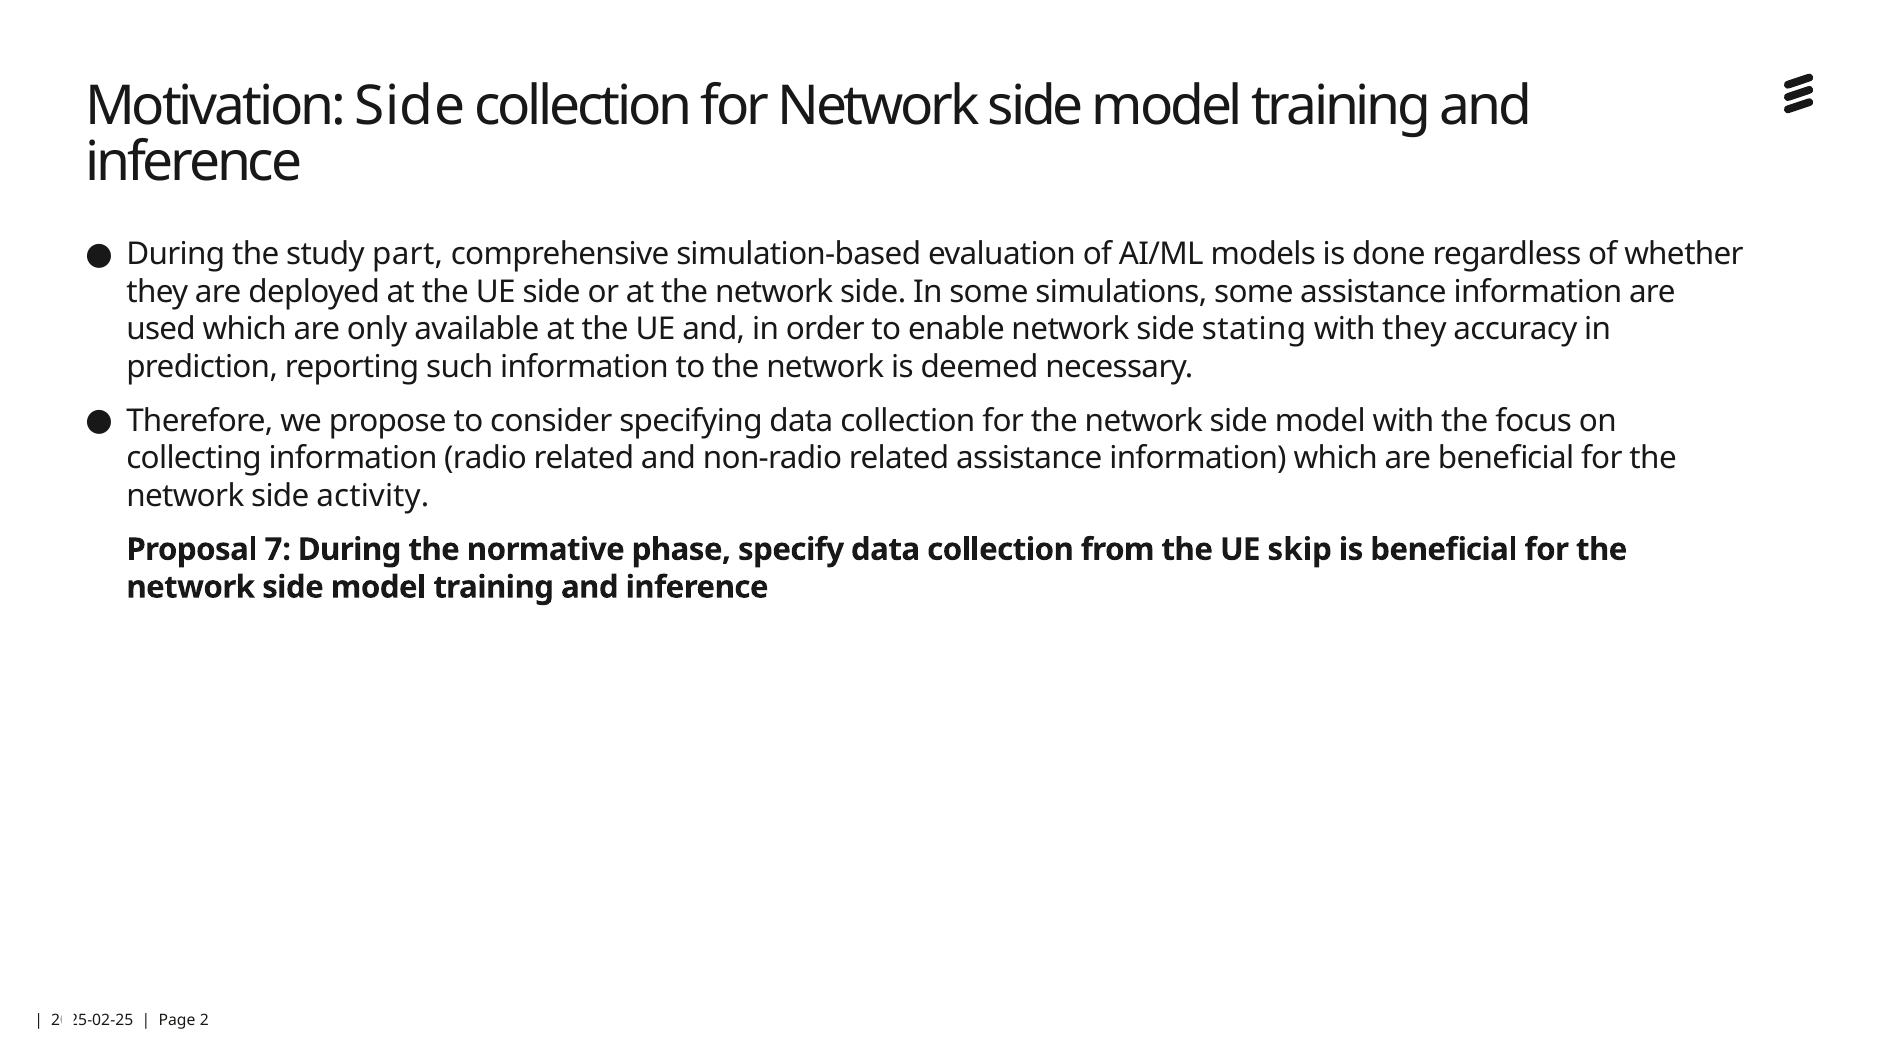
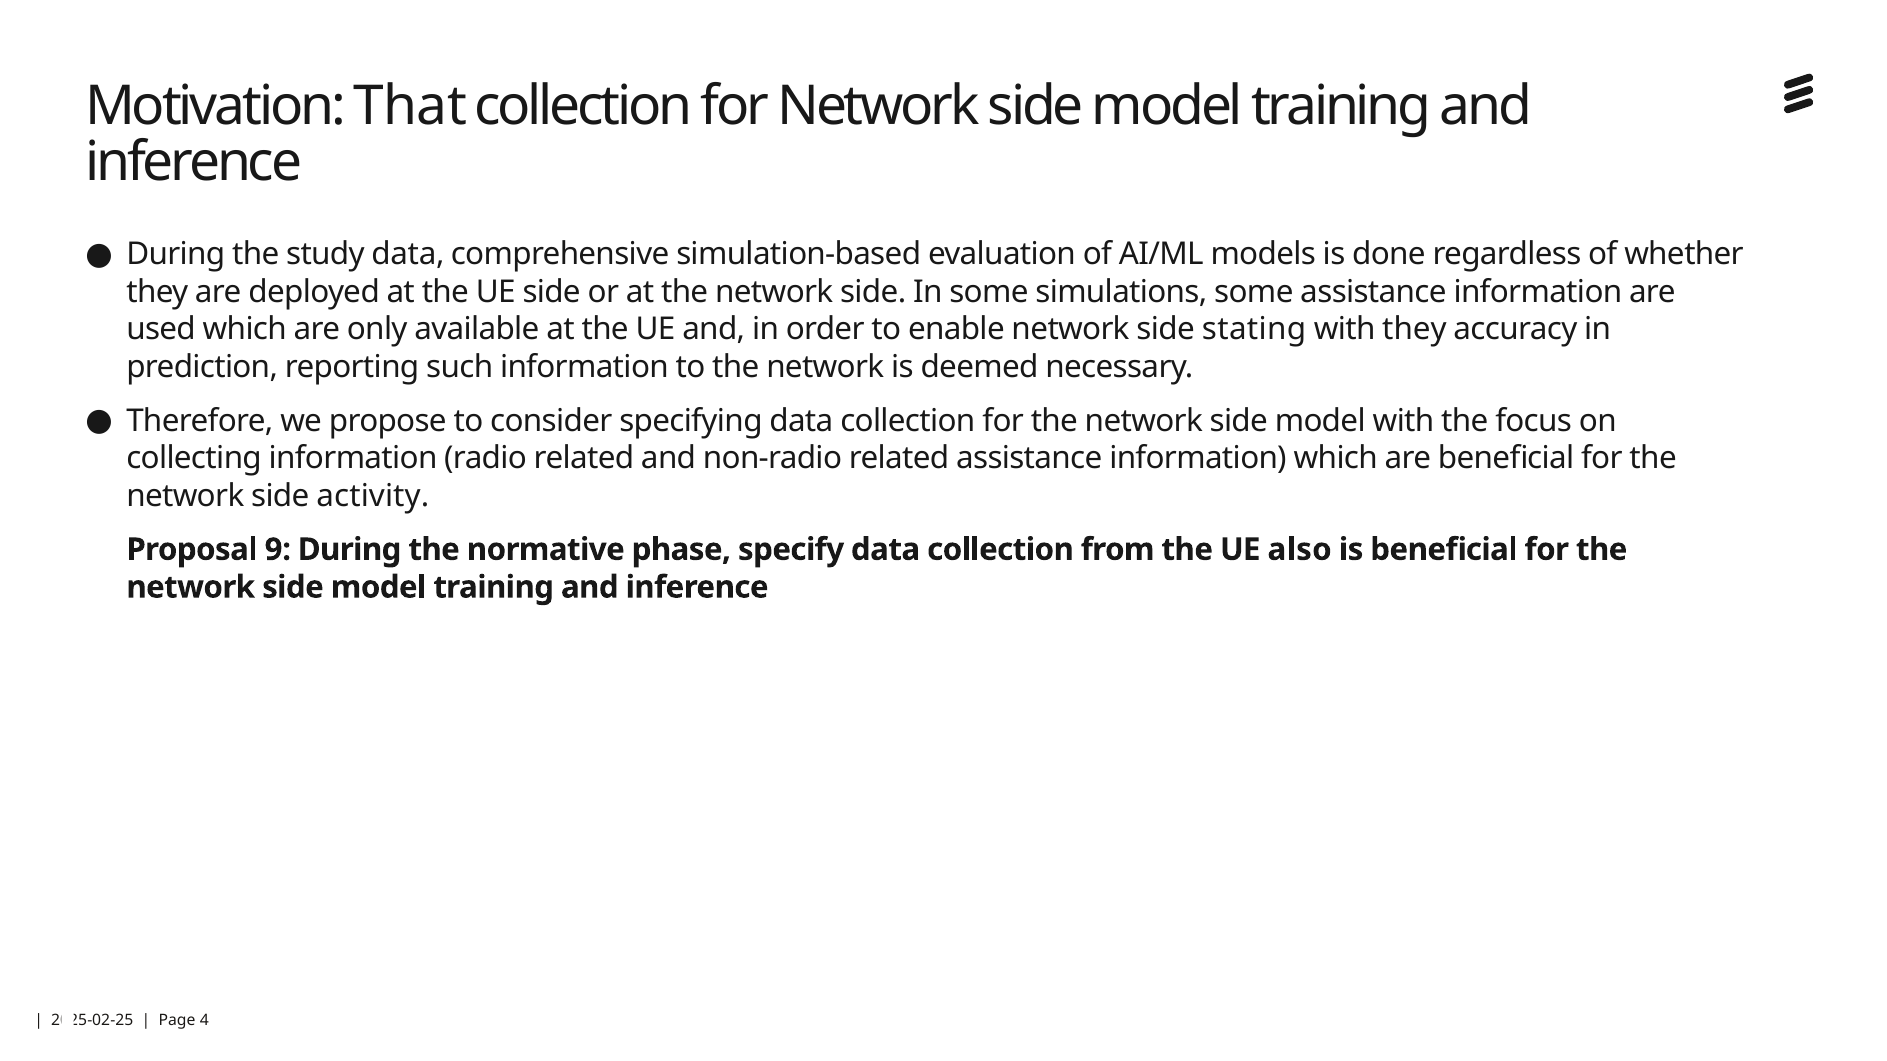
Motivation Side: Side -> That (410, 106)
study part: part -> data (408, 254)
7: 7 -> 9 (278, 550)
skip: skip -> also (1300, 550)
2: 2 -> 4 (204, 1020)
